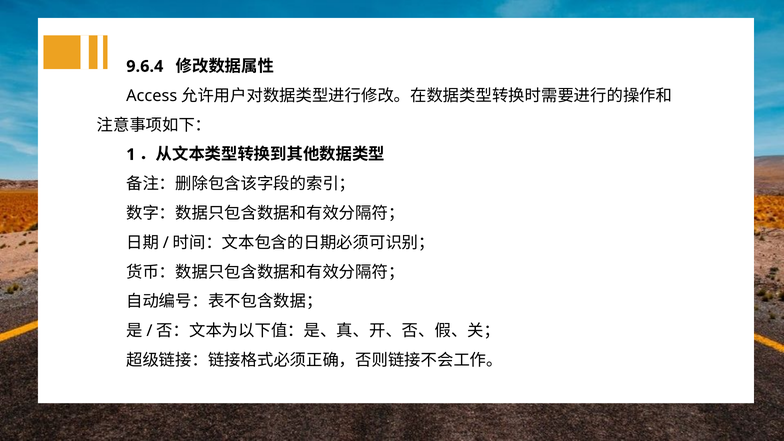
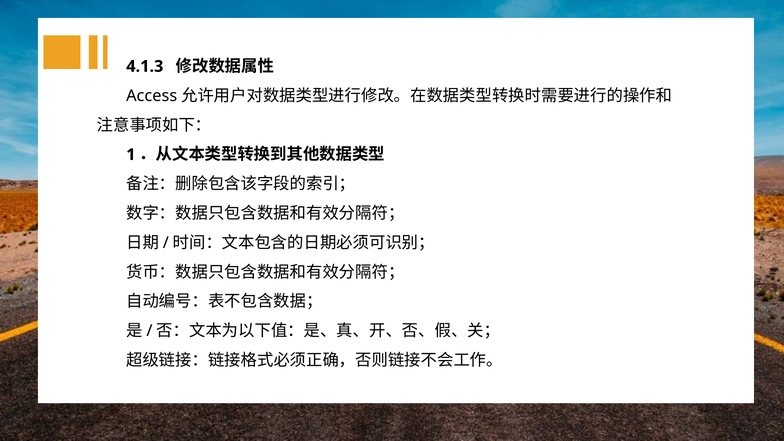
9.6.4: 9.6.4 -> 4.1.3 (145, 66)
